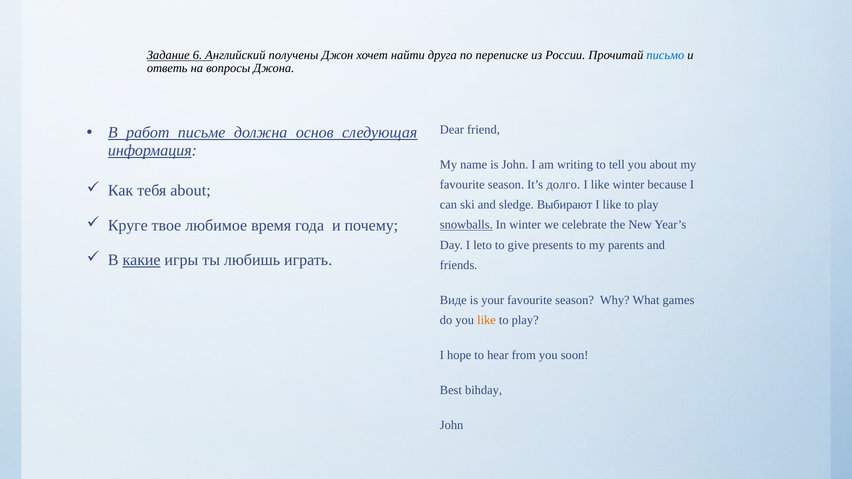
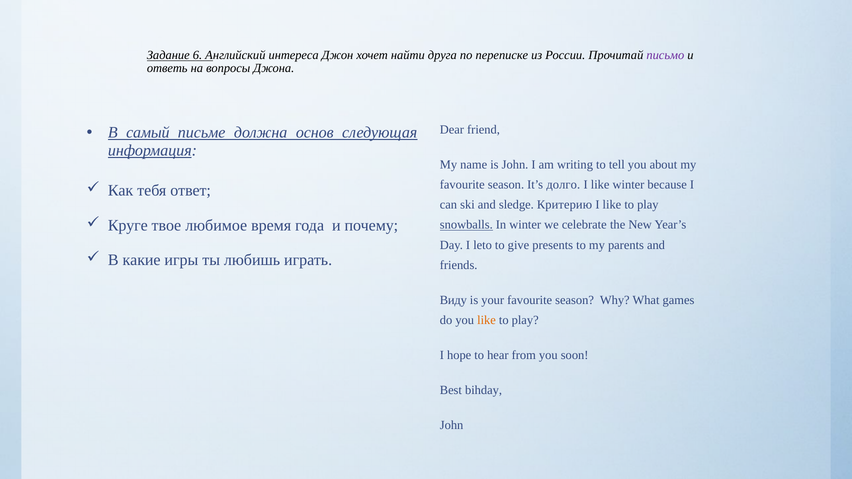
получены: получены -> интереса (294, 55)
письмо colour: blue -> purple (665, 55)
работ: работ -> самый (148, 132)
тебя about: about -> ответ (191, 191)
Выбирают: Выбирают -> Критерию (564, 205)
какие underline: present -> none (142, 260)
Виде: Виде -> Виду (453, 300)
